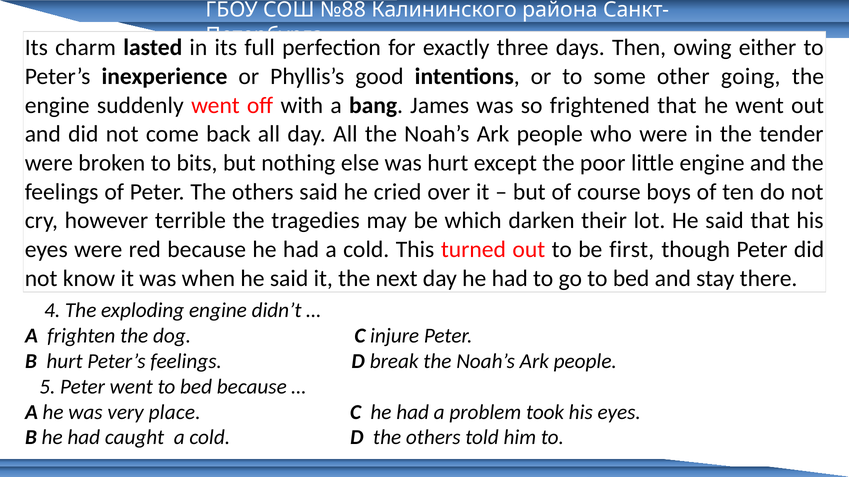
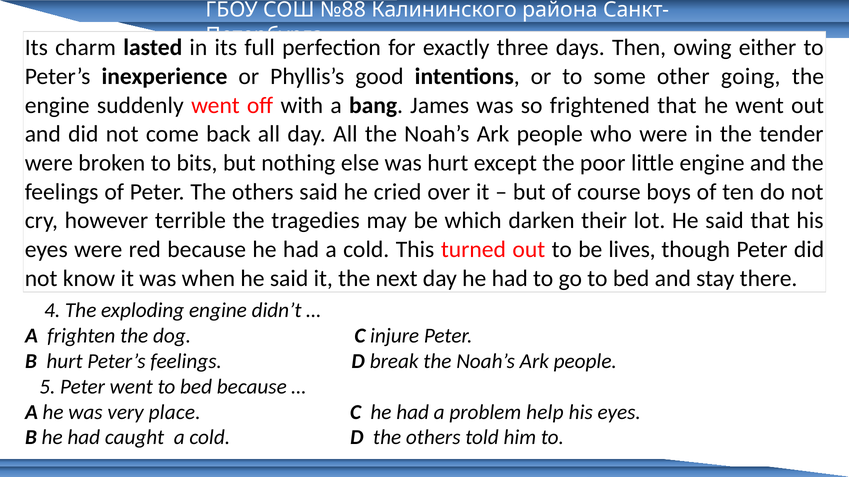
first: first -> lives (632, 250)
took: took -> help (545, 413)
